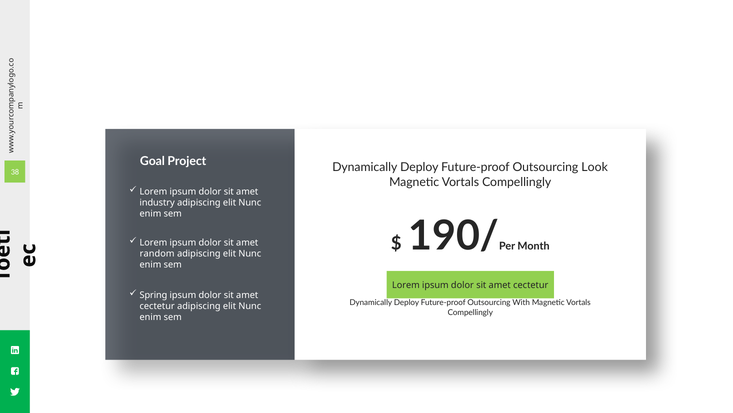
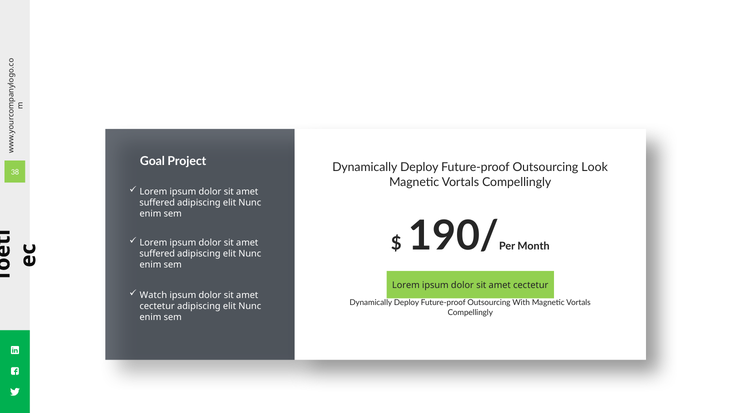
industry: industry -> suffered (157, 202)
random: random -> suffered (157, 253)
Spring: Spring -> Watch (153, 295)
